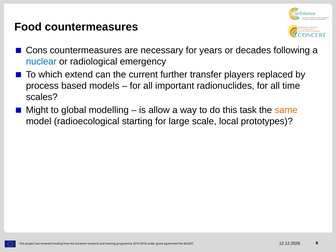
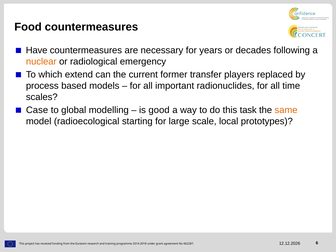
Cons: Cons -> Have (37, 50)
nuclear colour: blue -> orange (41, 61)
further: further -> former (174, 75)
Might: Might -> Case (37, 110)
allow: allow -> good (159, 110)
